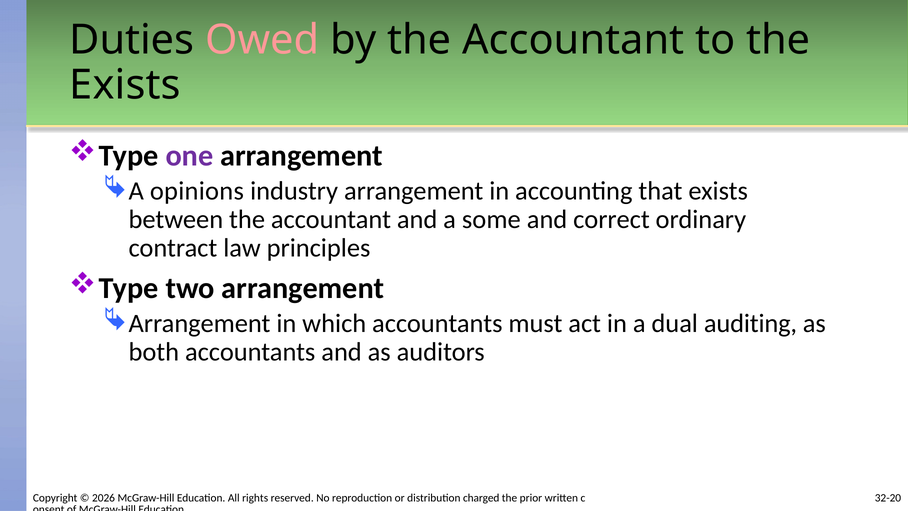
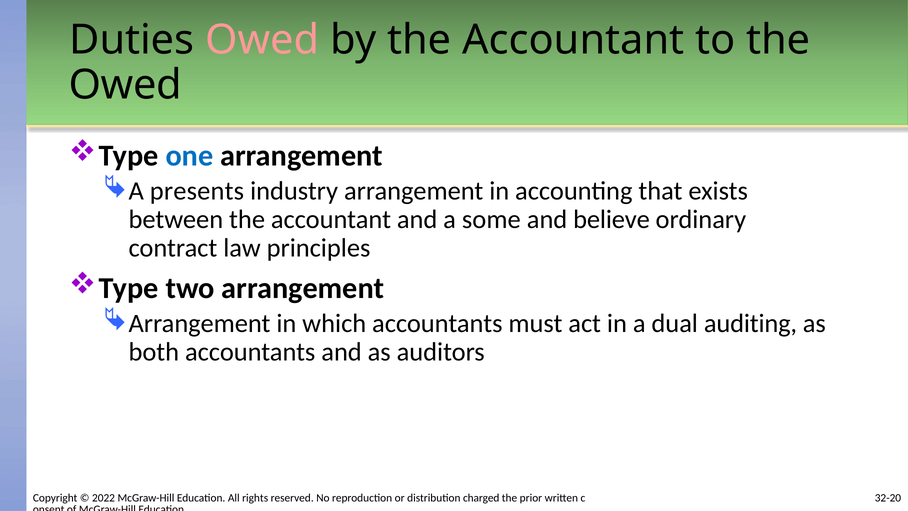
Exists: Exists -> Owed (125, 85)
one colour: purple -> blue (189, 156)
opinions: opinions -> presents (197, 191)
correct: correct -> believe (612, 219)
2026: 2026 -> 2022 (104, 498)
